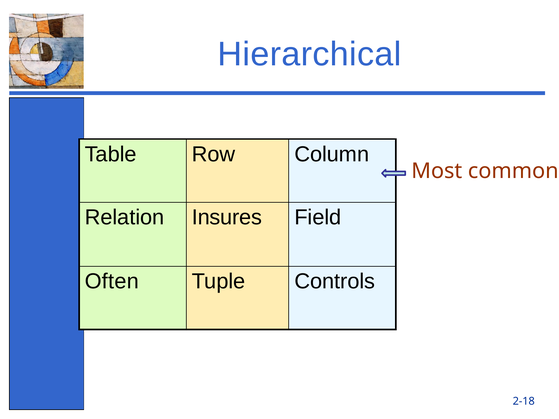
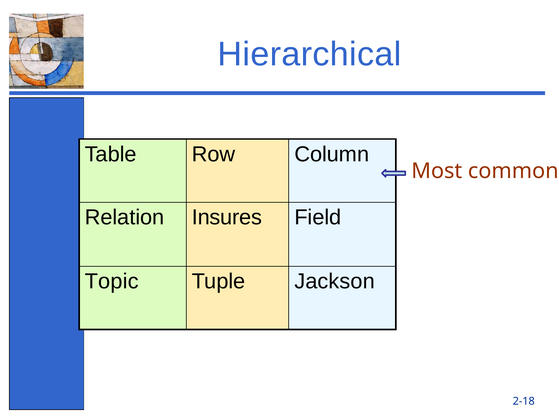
Often: Often -> Topic (112, 282)
Controls: Controls -> Jackson (335, 282)
